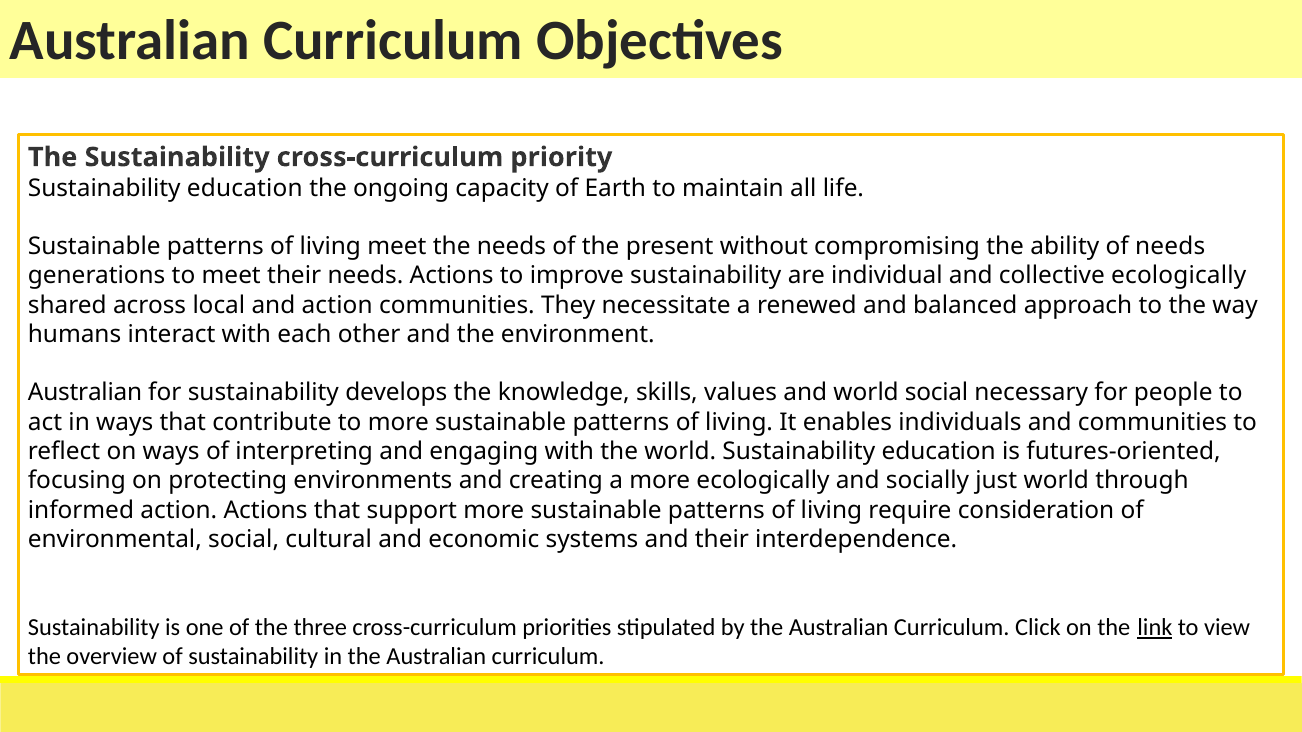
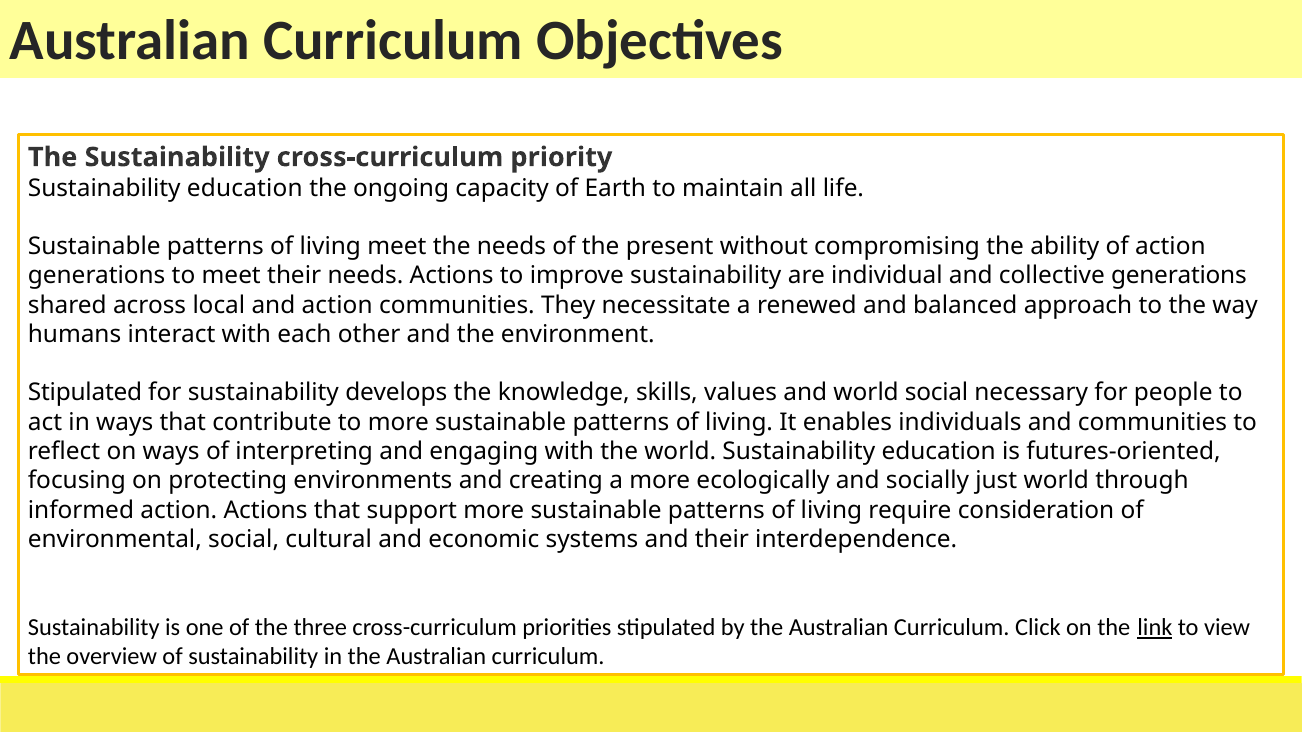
of needs: needs -> action (1170, 247)
collective ecologically: ecologically -> generations (1179, 276)
Australian: Australian -> Stipulated (85, 393)
